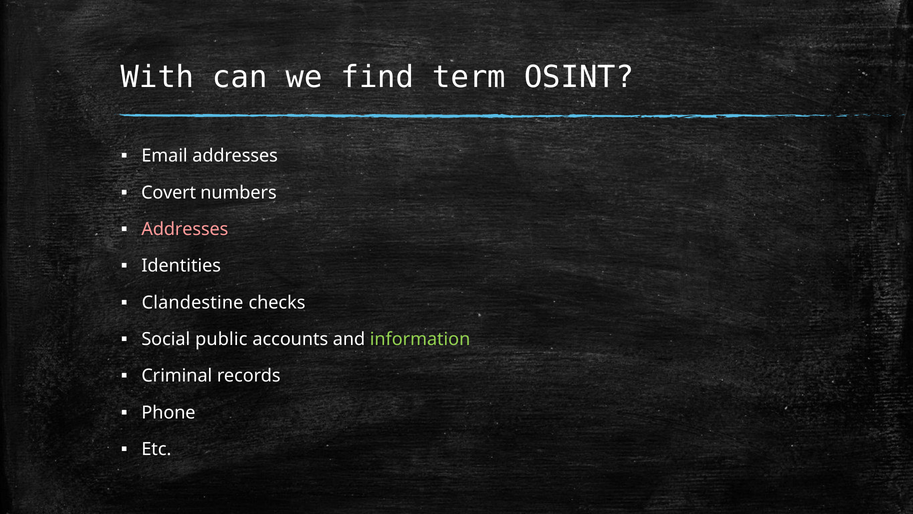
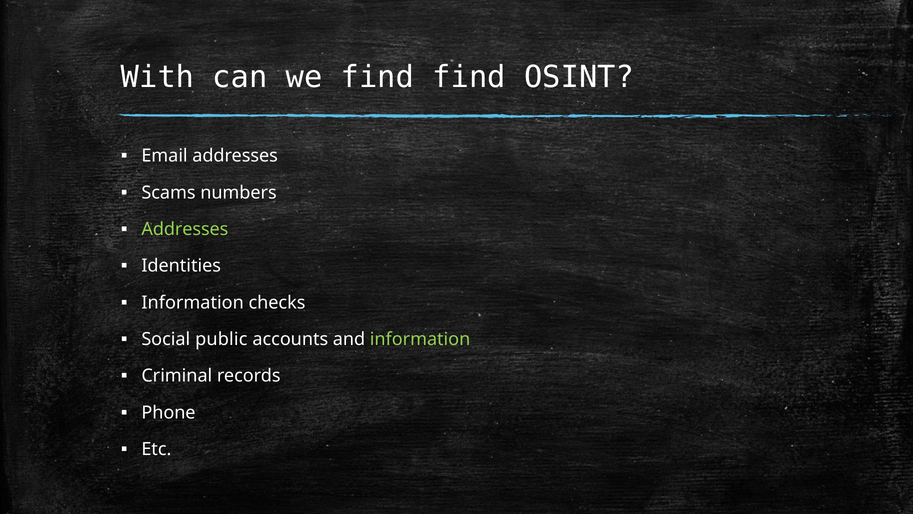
find term: term -> find (469, 77)
Covert: Covert -> Scams (169, 192)
Addresses colour: pink -> light green (185, 229)
Clandestine: Clandestine -> Information (193, 302)
